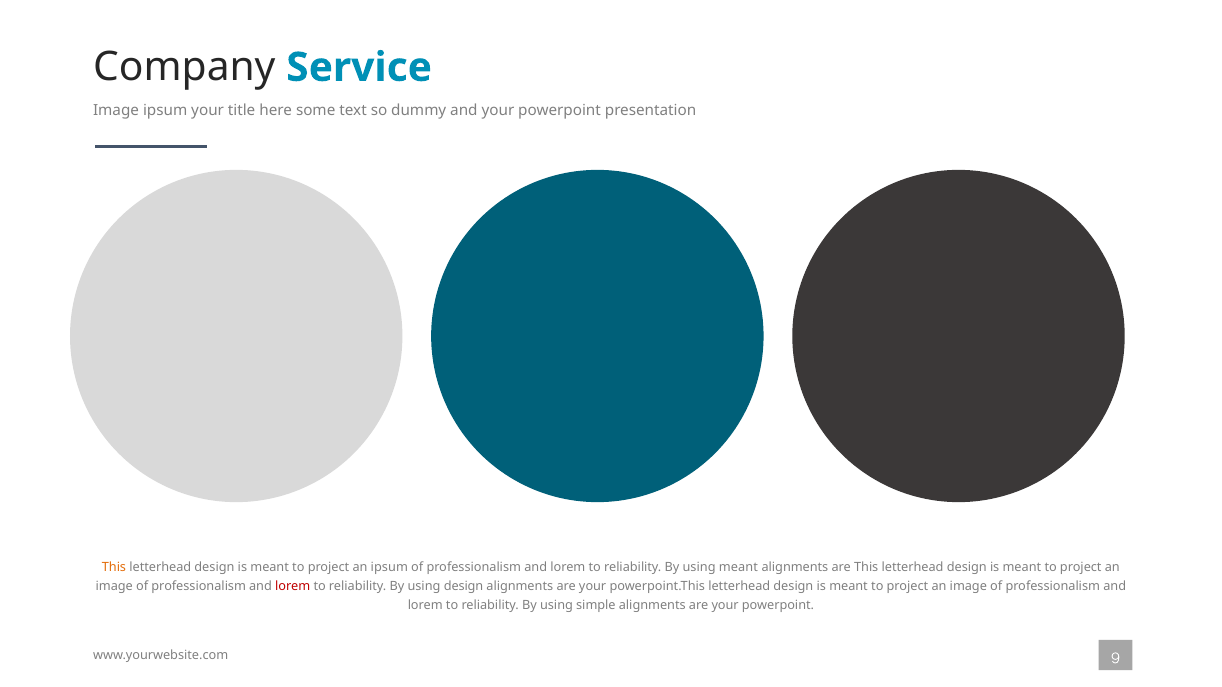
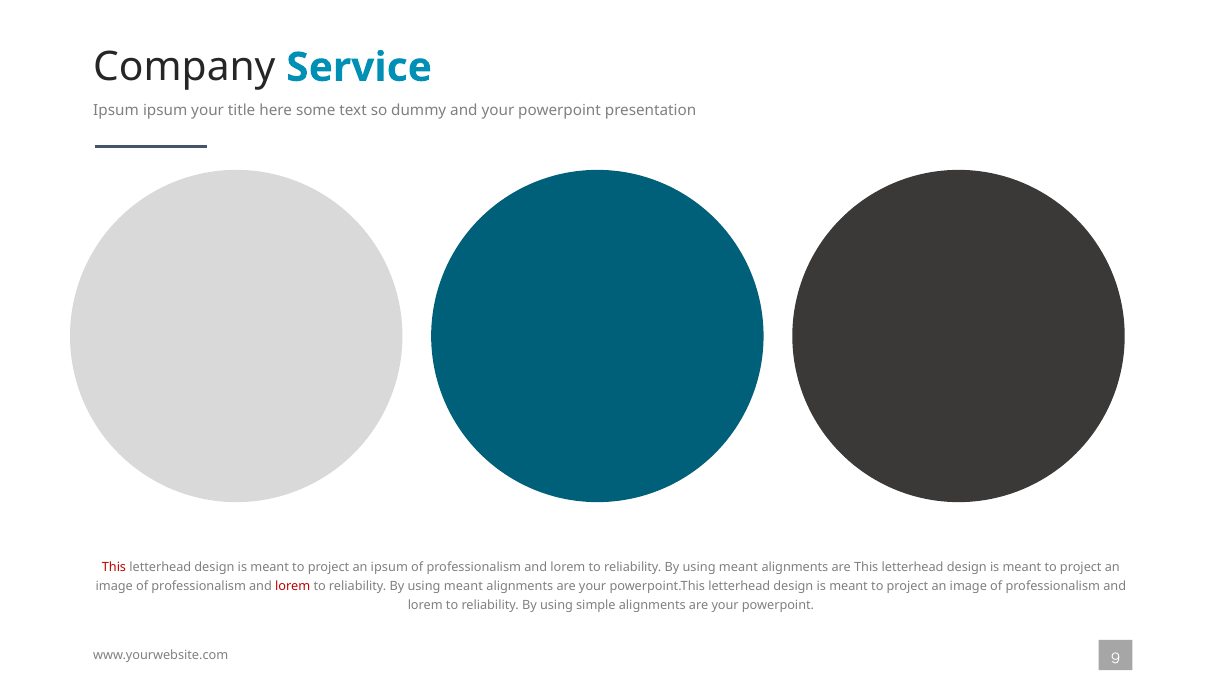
Image: Image -> Ipsum (116, 111)
This colour: orange -> red (114, 568)
design: design -> meant (463, 587)
